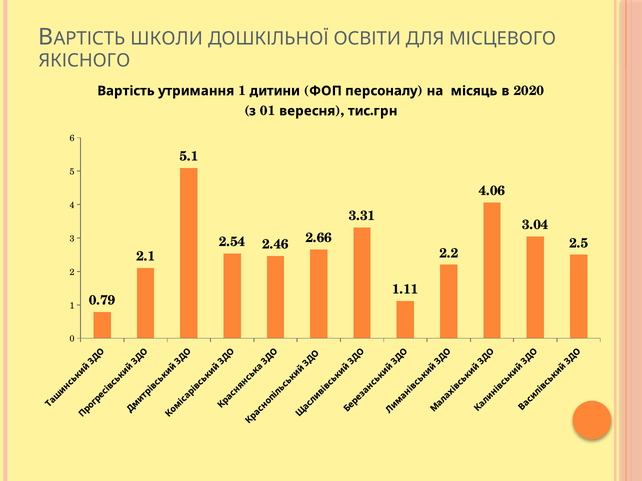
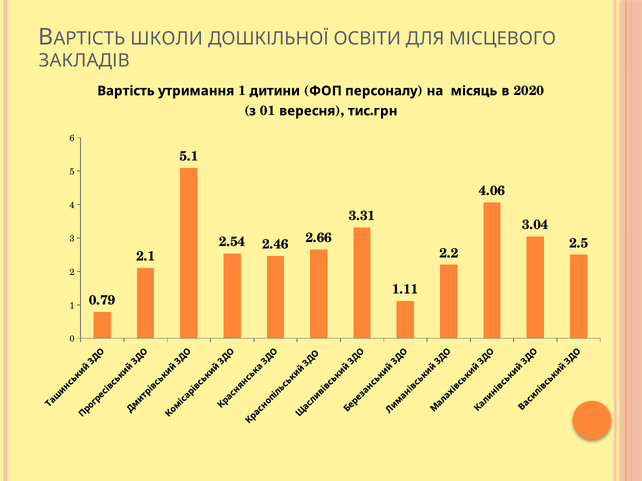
ЯКІСНОГО: ЯКІСНОГО -> ЗАКЛАДІВ (84, 61)
